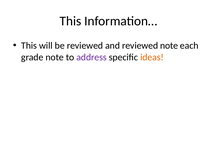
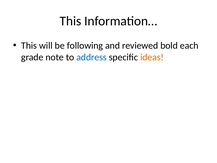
be reviewed: reviewed -> following (85, 46)
reviewed note: note -> bold (169, 46)
address colour: purple -> blue (92, 57)
